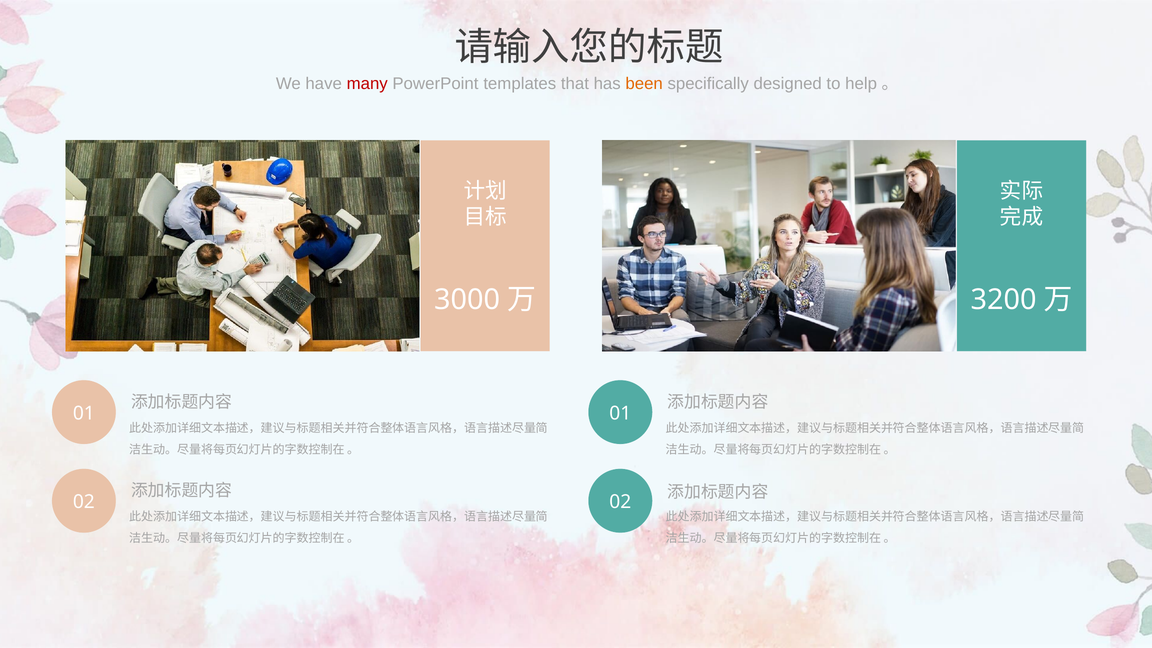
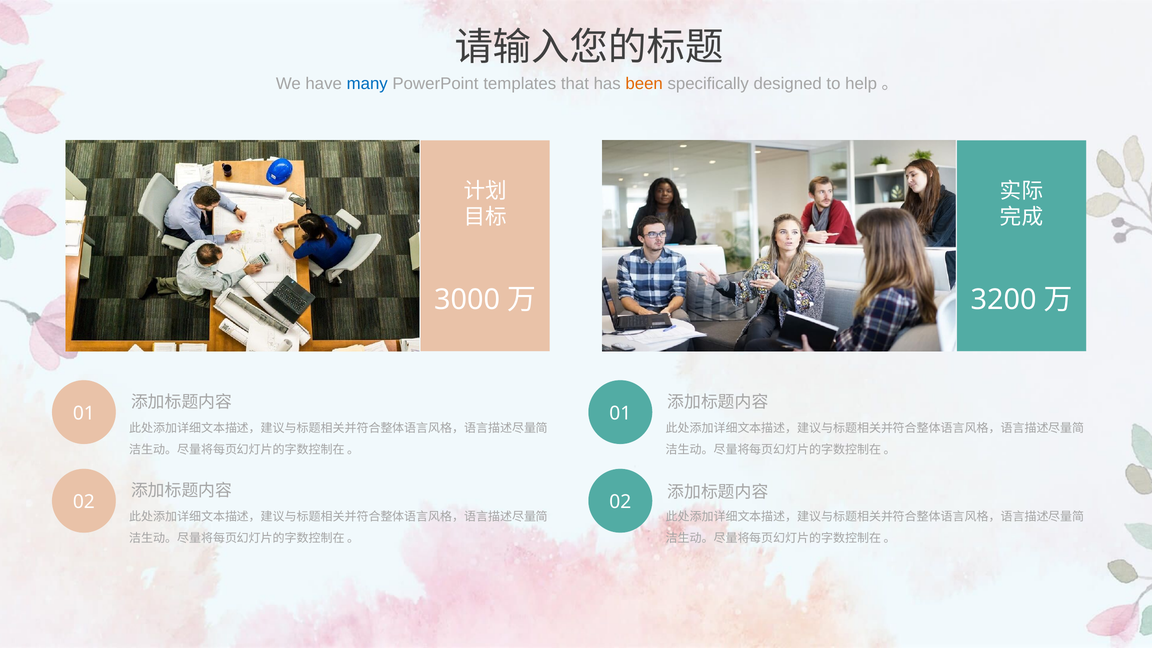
many colour: red -> blue (367, 84)
